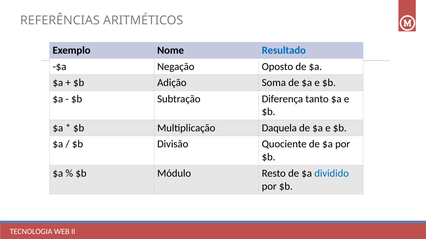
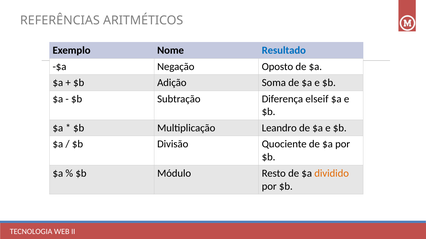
tanto: tanto -> elseif (317, 99)
Daquela: Daquela -> Leandro (279, 128)
dividido colour: blue -> orange (332, 174)
